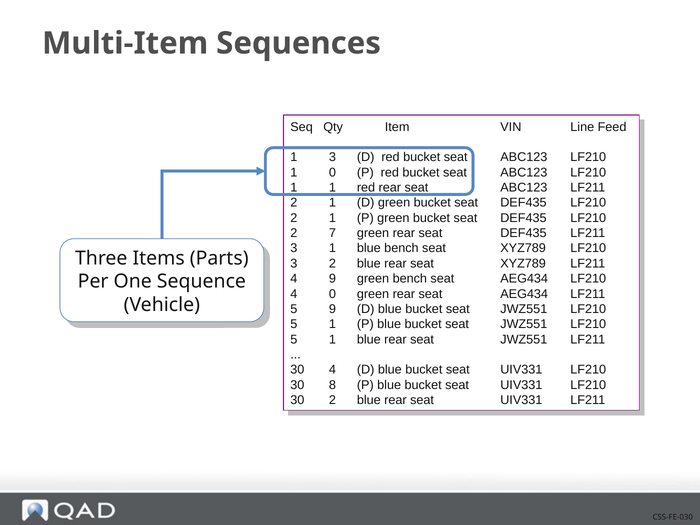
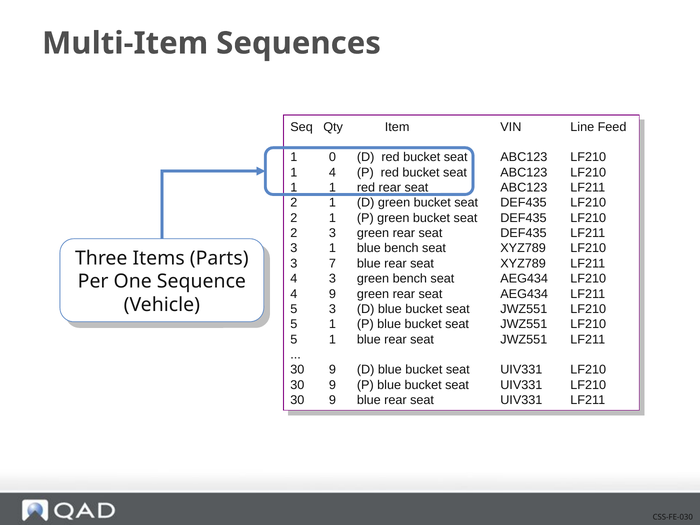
1 3: 3 -> 0 (332, 157)
1 0: 0 -> 4 (332, 172)
2 7: 7 -> 3 (332, 233)
3 2: 2 -> 7 (332, 264)
4 9: 9 -> 3 (332, 279)
4 0: 0 -> 9 (332, 294)
5 9: 9 -> 3 (332, 309)
4: 4 -> 9 (332, 370)
8: 8 -> 9 (332, 385)
2: 2 -> 9 (332, 400)
